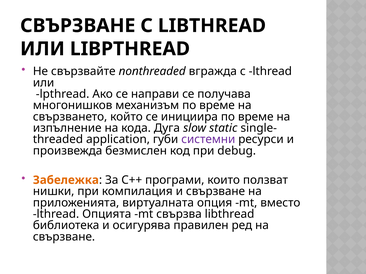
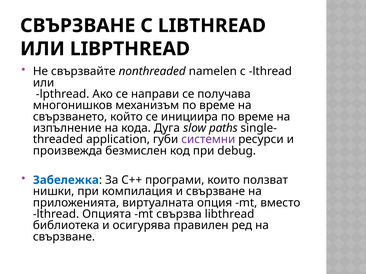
вгражда: вгражда -> namelen (213, 71)
static: static -> paths (223, 128)
Забележка colour: orange -> blue (66, 180)
